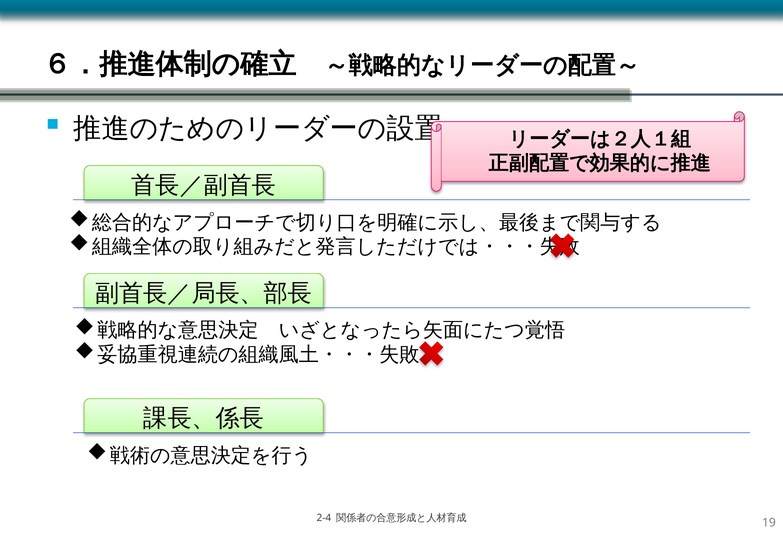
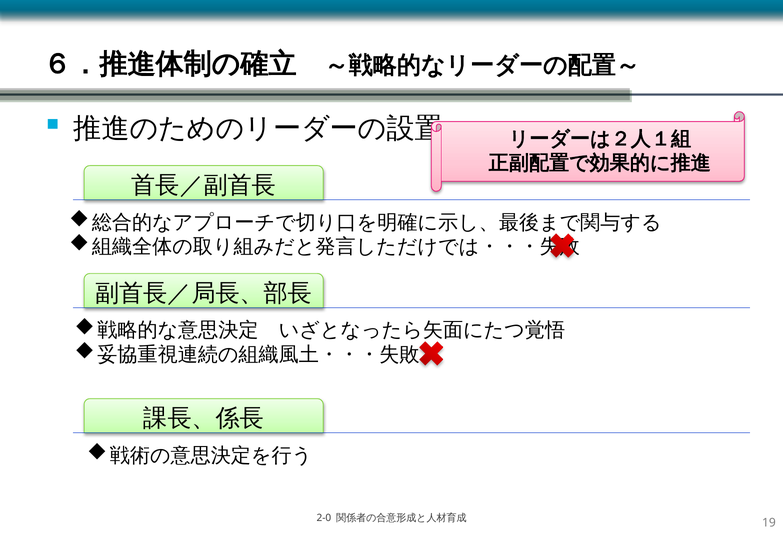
2-4: 2-4 -> 2-0 (324, 518)
